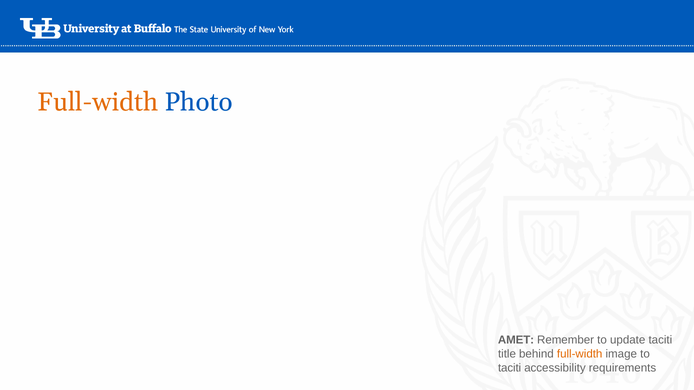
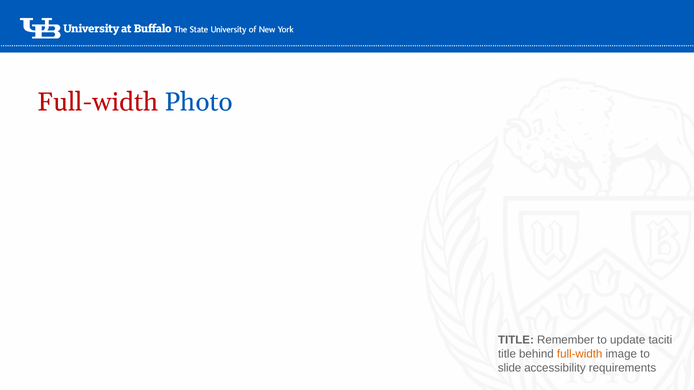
Full-width colour: orange -> red (98, 102)
AMET: AMET -> TITLE (516, 340)
taciti: taciti -> slide (510, 368)
